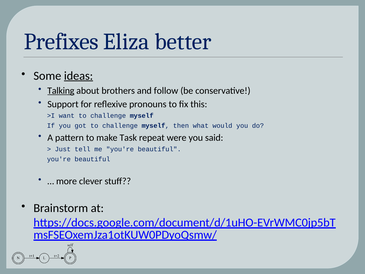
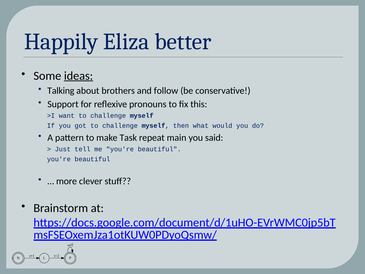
Prefixes: Prefixes -> Happily (61, 42)
Talking underline: present -> none (61, 91)
were: were -> main (177, 138)
